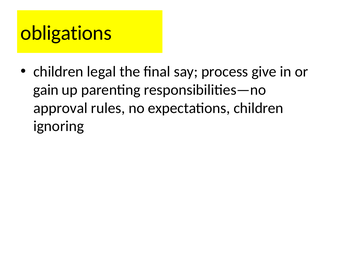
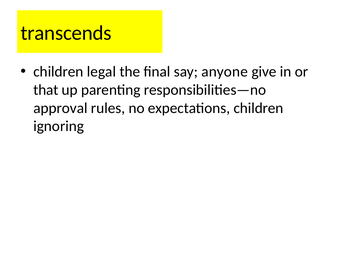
obligations: obligations -> transcends (66, 33)
process: process -> anyone (225, 72)
gain: gain -> that (46, 90)
